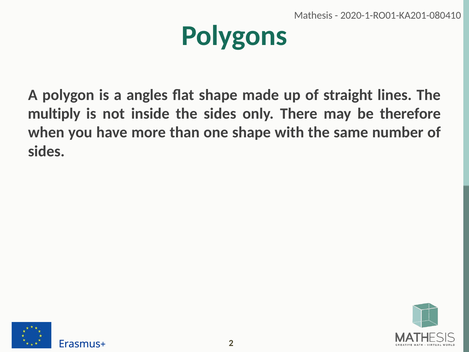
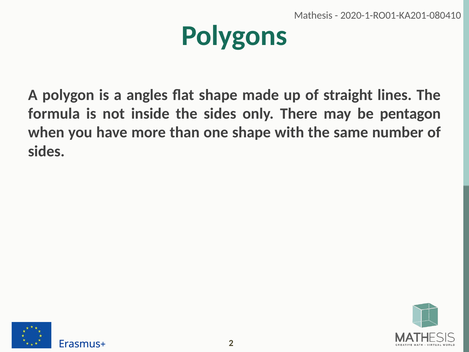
multiply: multiply -> formula (54, 114)
therefore: therefore -> pentagon (410, 114)
